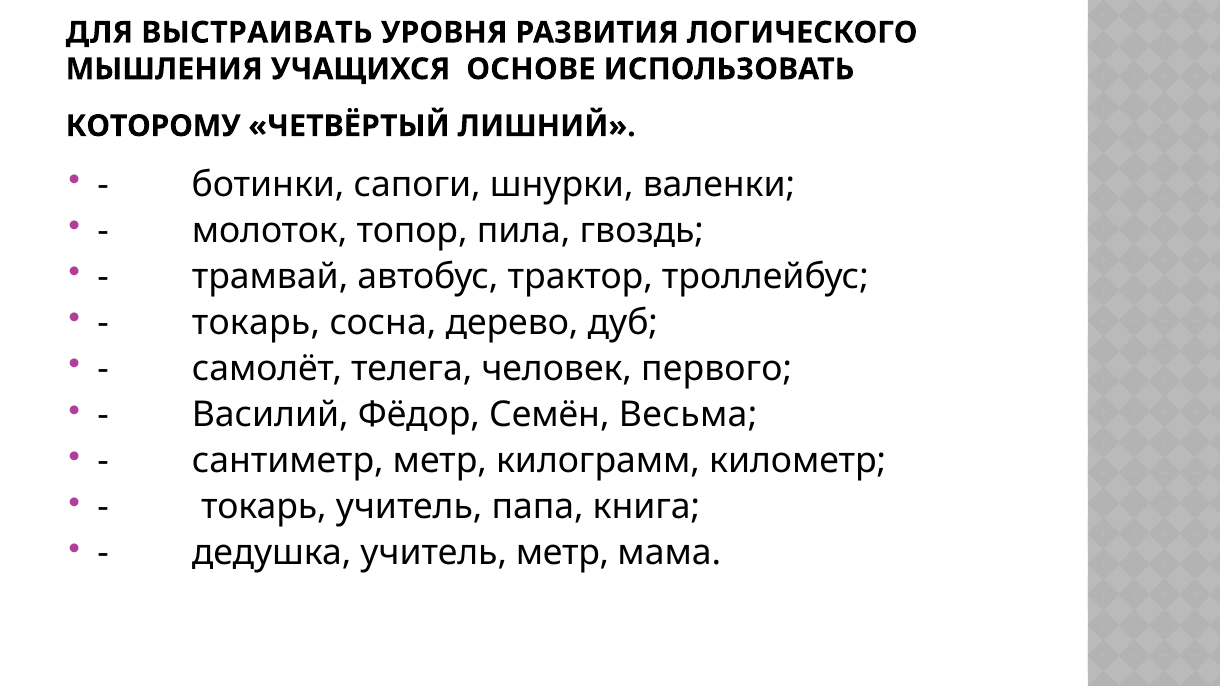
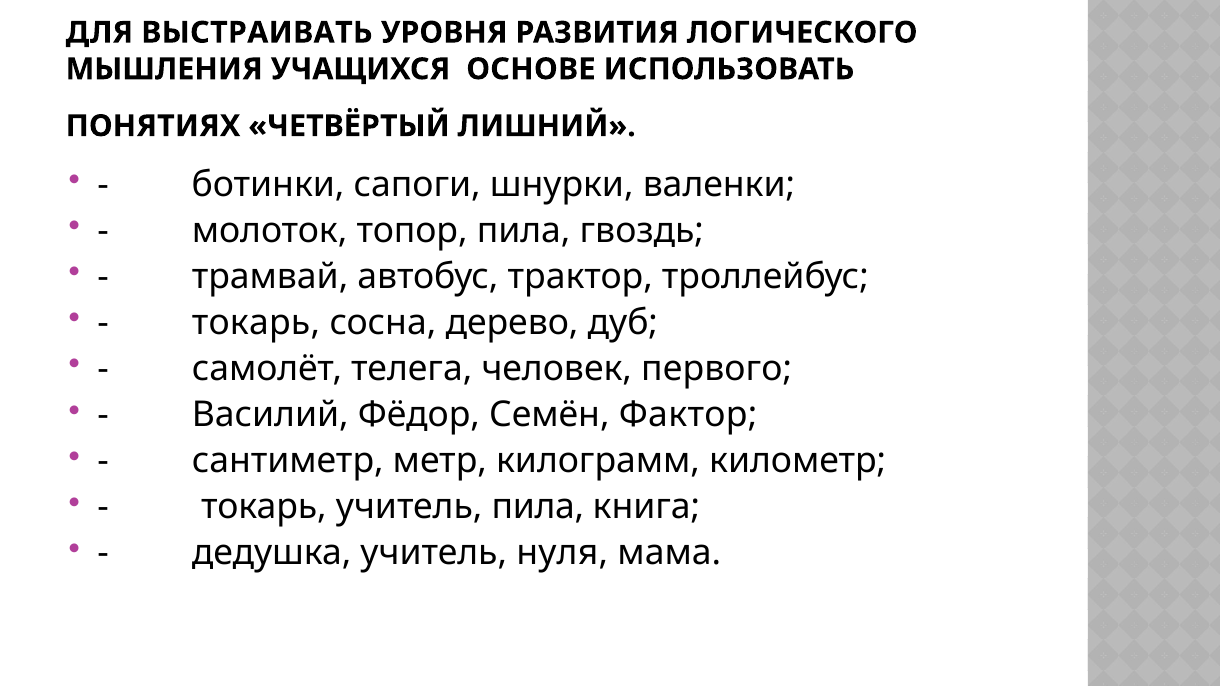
КОТОРОМУ: КОТОРОМУ -> ПОНЯТИЯХ (153, 126)
Весьма: Весьма -> Фактор (688, 415)
учитель папа: папа -> пила (538, 507)
учитель метр: метр -> нуля (562, 553)
